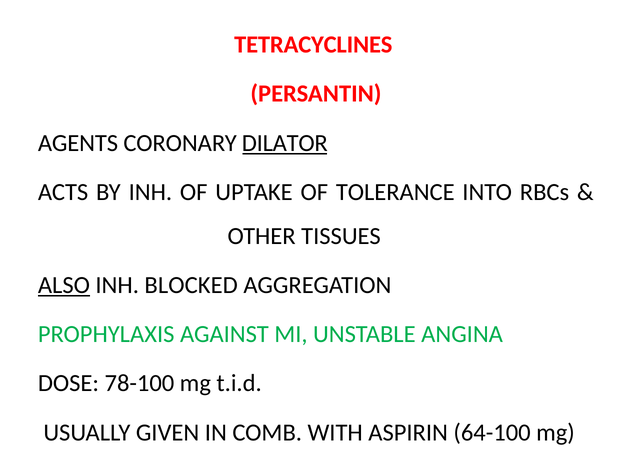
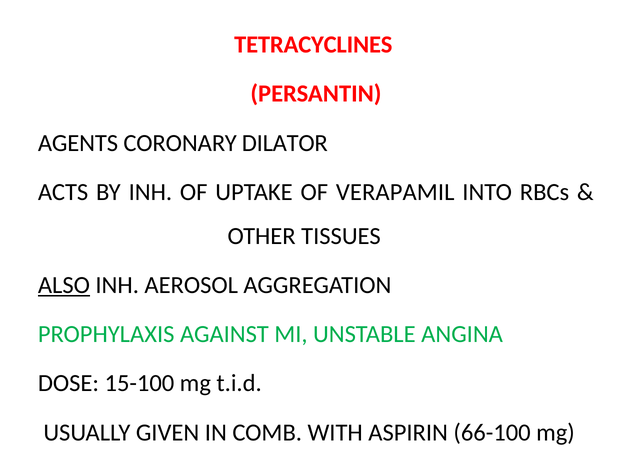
DILATOR underline: present -> none (285, 143)
TOLERANCE: TOLERANCE -> VERAPAMIL (395, 192)
BLOCKED: BLOCKED -> AEROSOL (191, 285)
78-100: 78-100 -> 15-100 (139, 383)
64-100: 64-100 -> 66-100 (492, 432)
